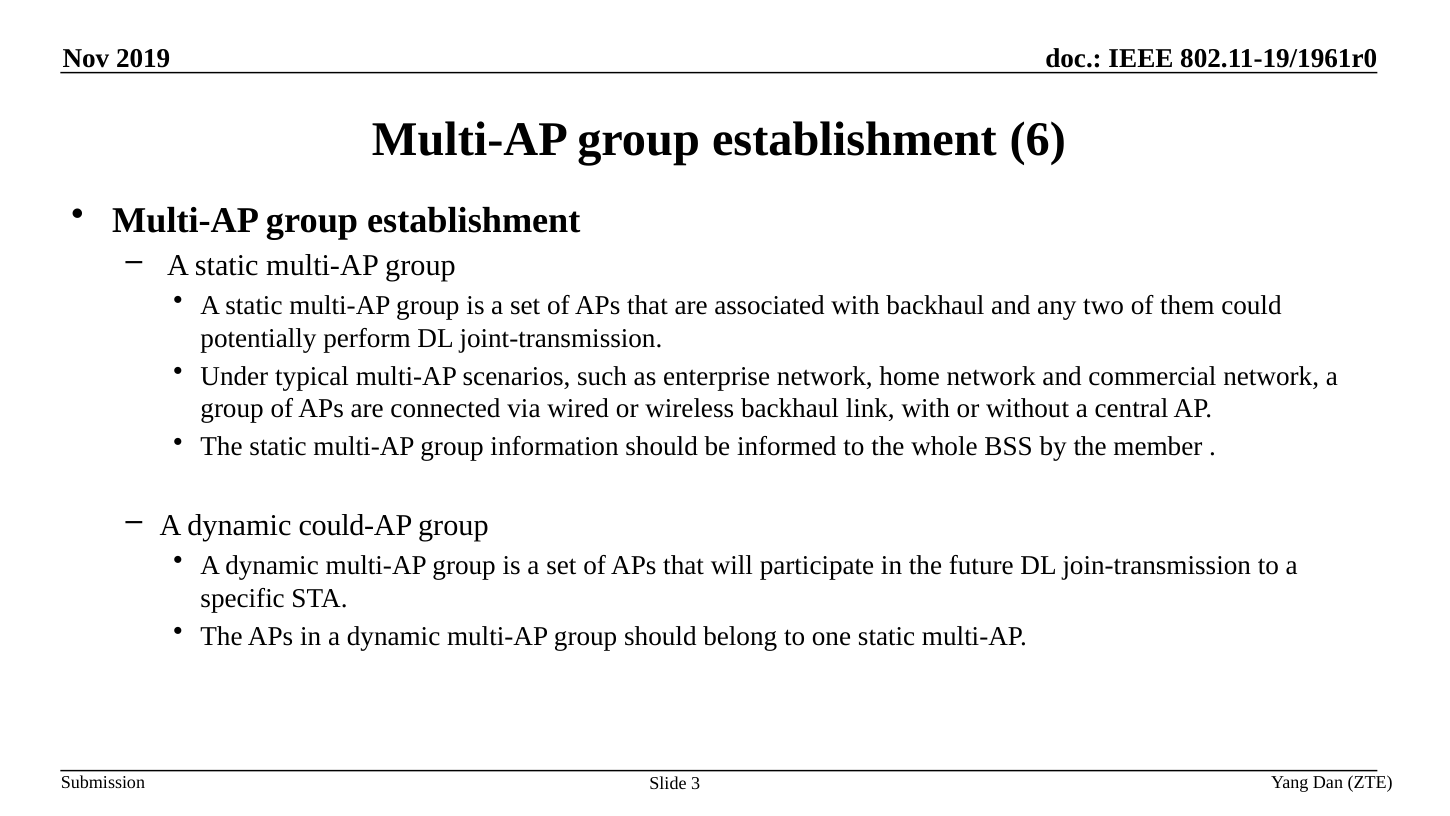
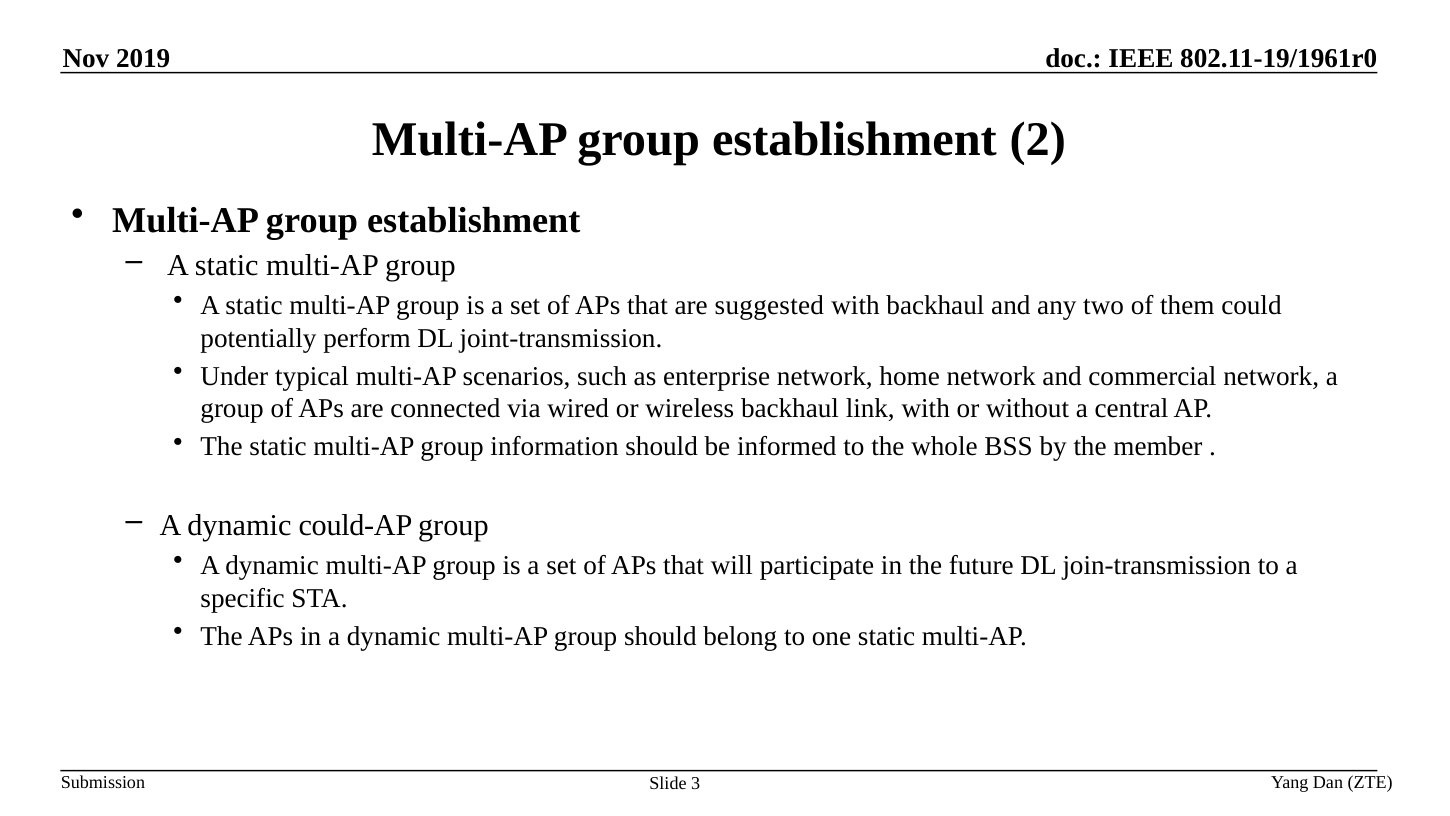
6: 6 -> 2 (1038, 139)
associated: associated -> suggested (769, 305)
